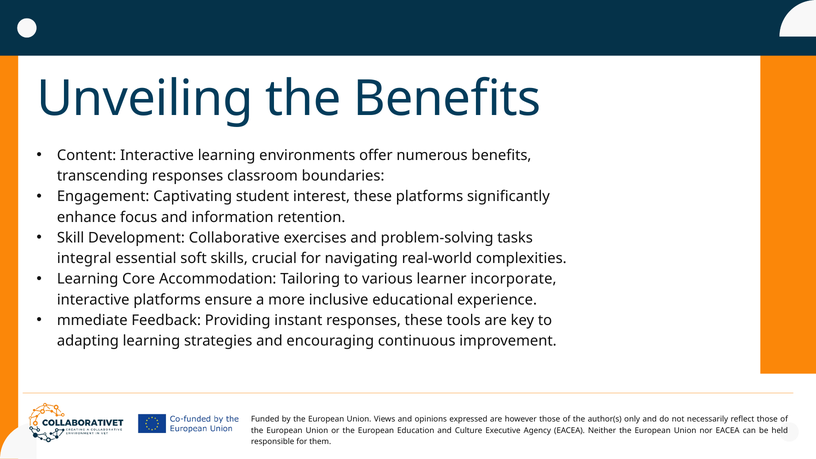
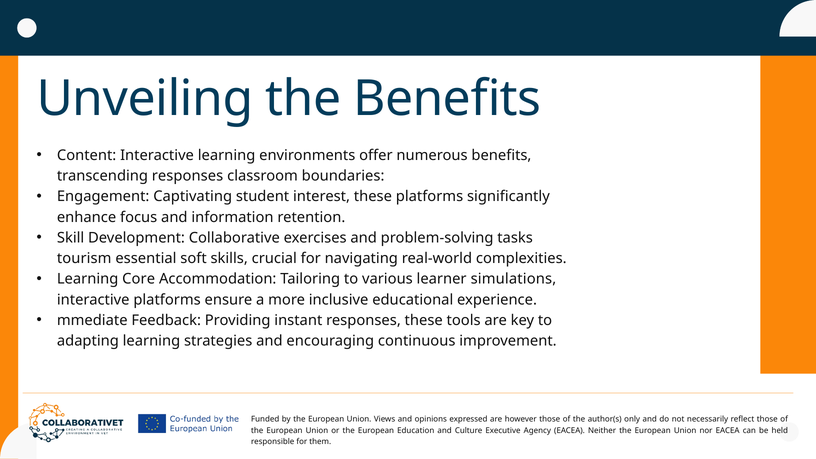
integral: integral -> tourism (84, 258)
incorporate: incorporate -> simulations (513, 279)
